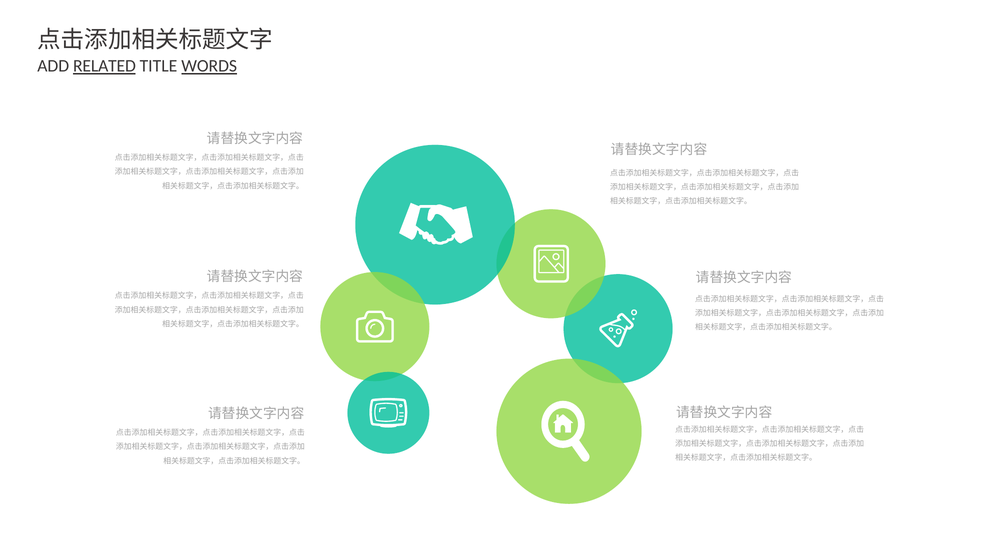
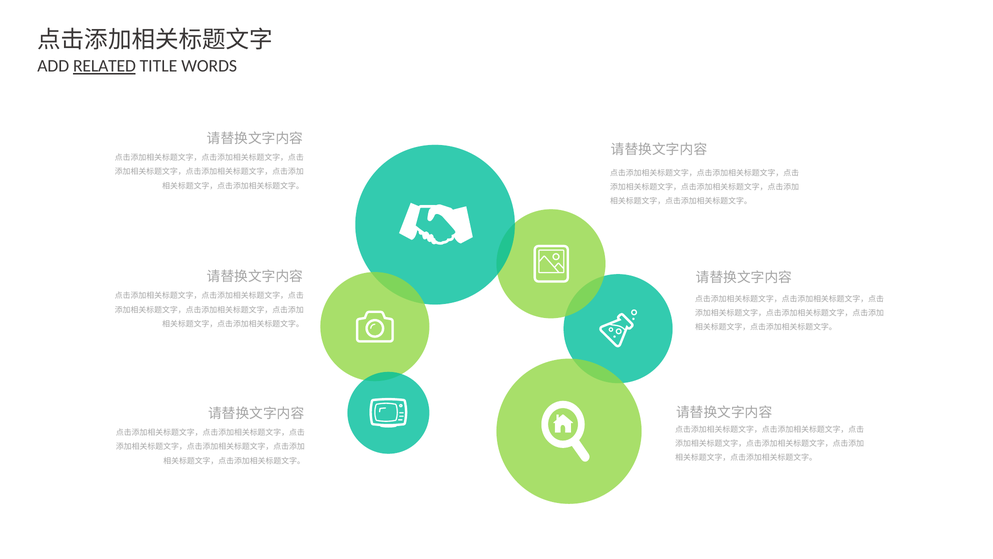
WORDS underline: present -> none (209, 66)
